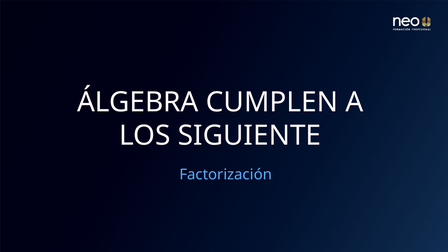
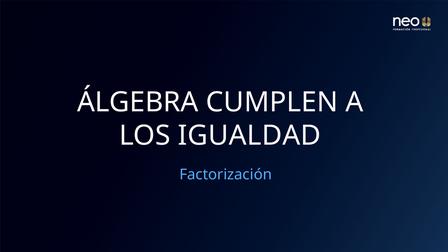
SIGUIENTE: SIGUIENTE -> IGUALDAD (249, 136)
